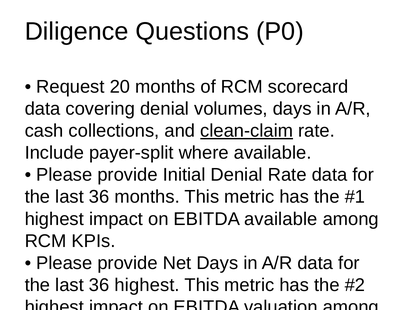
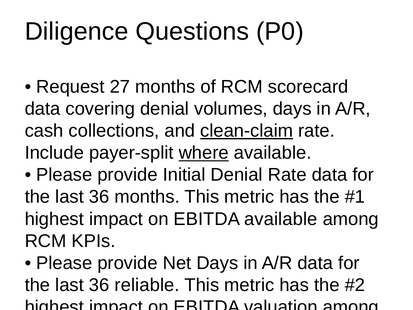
20: 20 -> 27 (120, 87)
where underline: none -> present (204, 153)
36 highest: highest -> reliable (147, 285)
